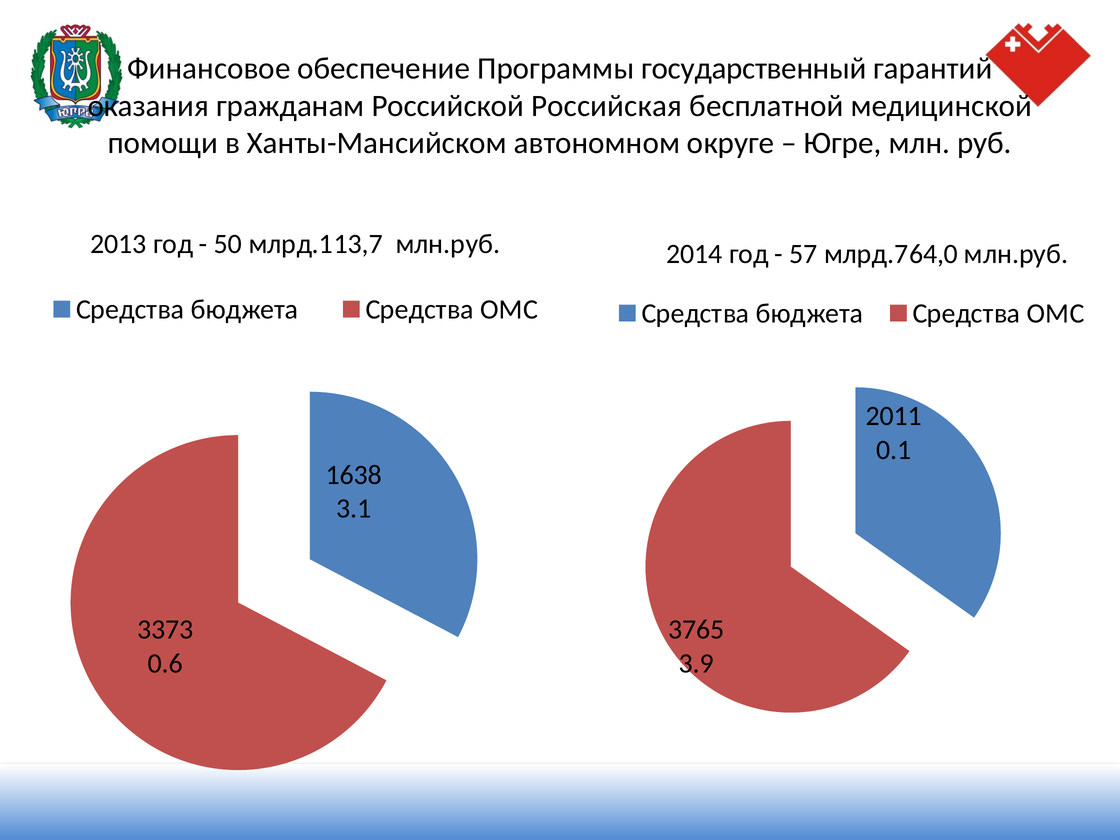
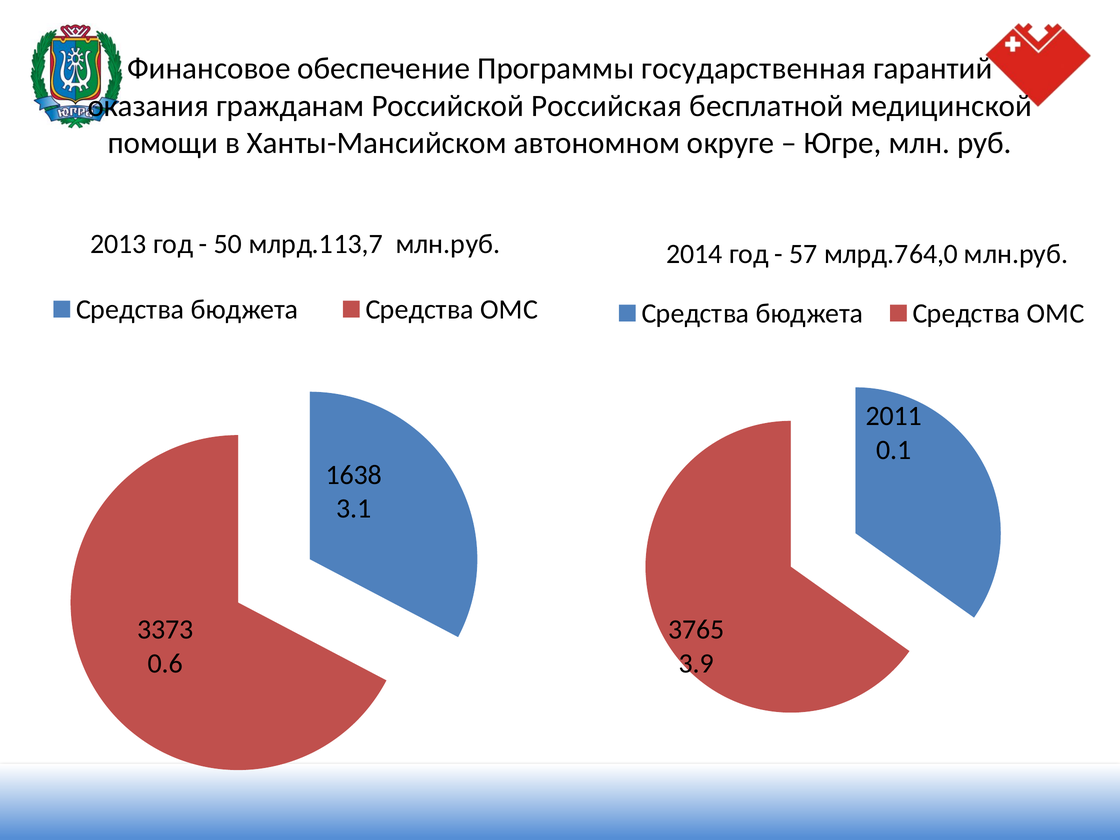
государственный: государственный -> государственная (754, 68)
